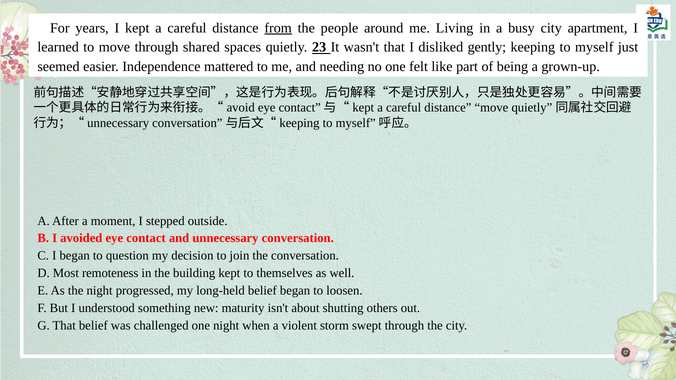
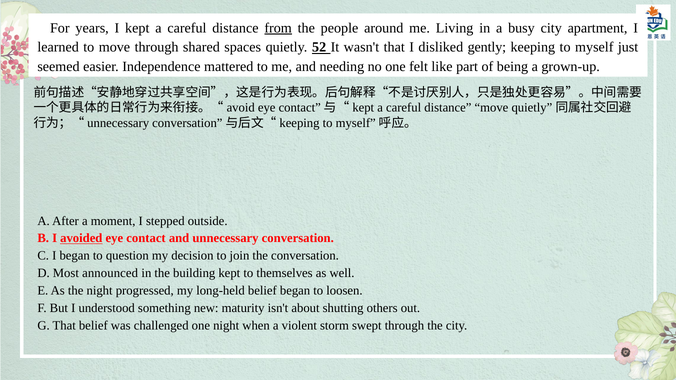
23: 23 -> 52 (319, 47)
avoided underline: none -> present (81, 238)
remoteness: remoteness -> announced (110, 273)
